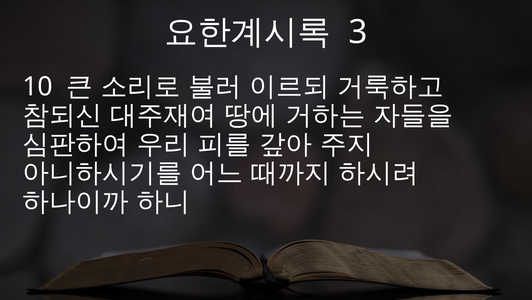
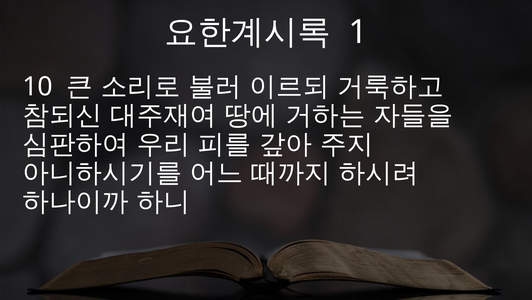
3: 3 -> 1 (358, 32)
